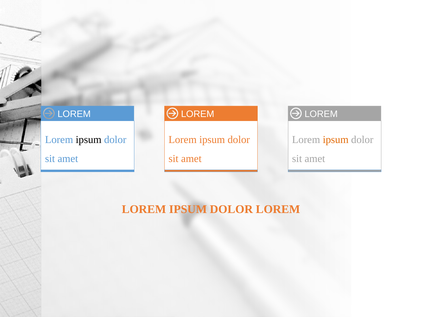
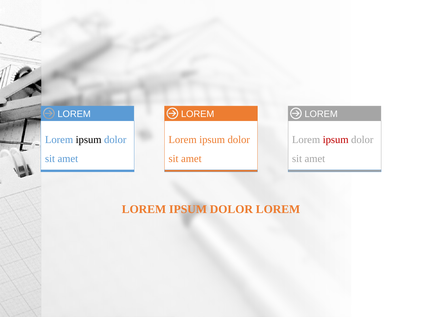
ipsum colour: orange -> red (336, 139)
